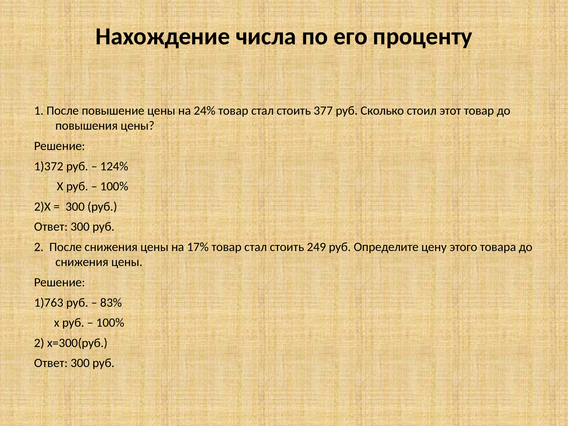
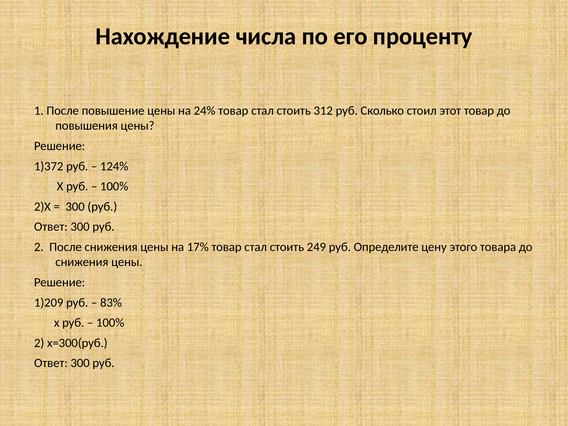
377: 377 -> 312 (323, 111)
1)763: 1)763 -> 1)209 (49, 303)
